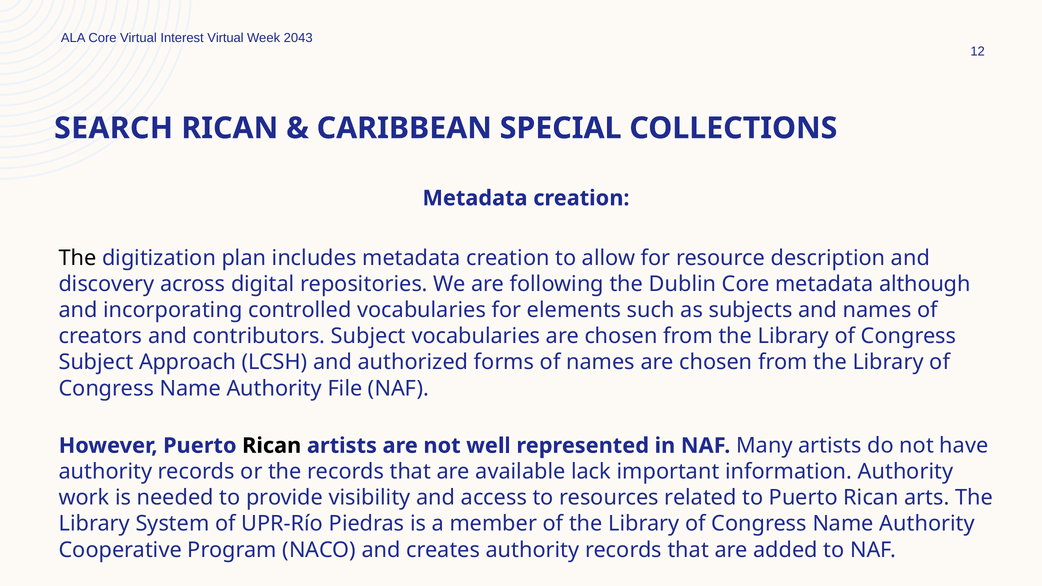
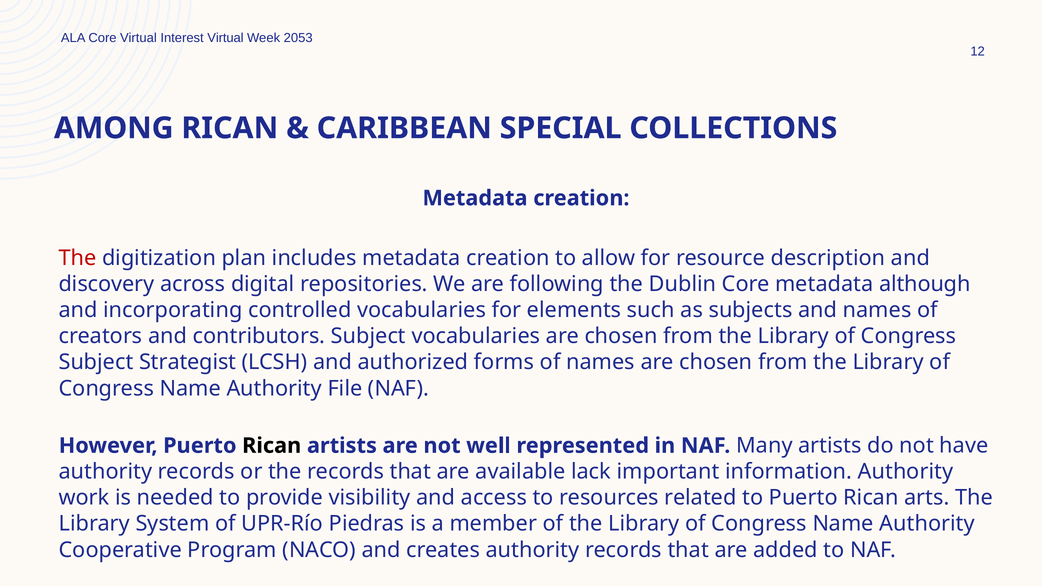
2043: 2043 -> 2053 (298, 38)
SEARCH: SEARCH -> AMONG (114, 128)
The colour: black -> red (78, 258)
Approach: Approach -> Strategist (188, 362)
